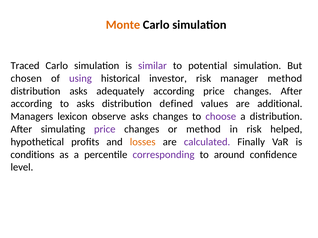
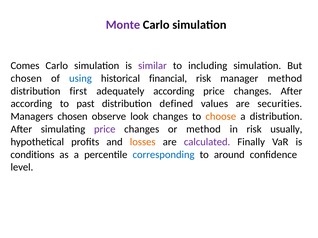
Monte colour: orange -> purple (123, 25)
Traced: Traced -> Comes (25, 66)
potential: potential -> including (208, 66)
using colour: purple -> blue (80, 79)
investor: investor -> financial (168, 79)
distribution asks: asks -> first (78, 91)
to asks: asks -> past (85, 104)
additional: additional -> securities (280, 104)
Managers lexicon: lexicon -> chosen (73, 117)
observe asks: asks -> look (139, 117)
choose colour: purple -> orange (221, 117)
helped: helped -> usually (286, 129)
corresponding colour: purple -> blue (164, 155)
